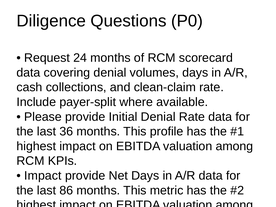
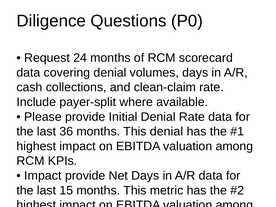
This profile: profile -> denial (167, 131)
86: 86 -> 15 (66, 190)
